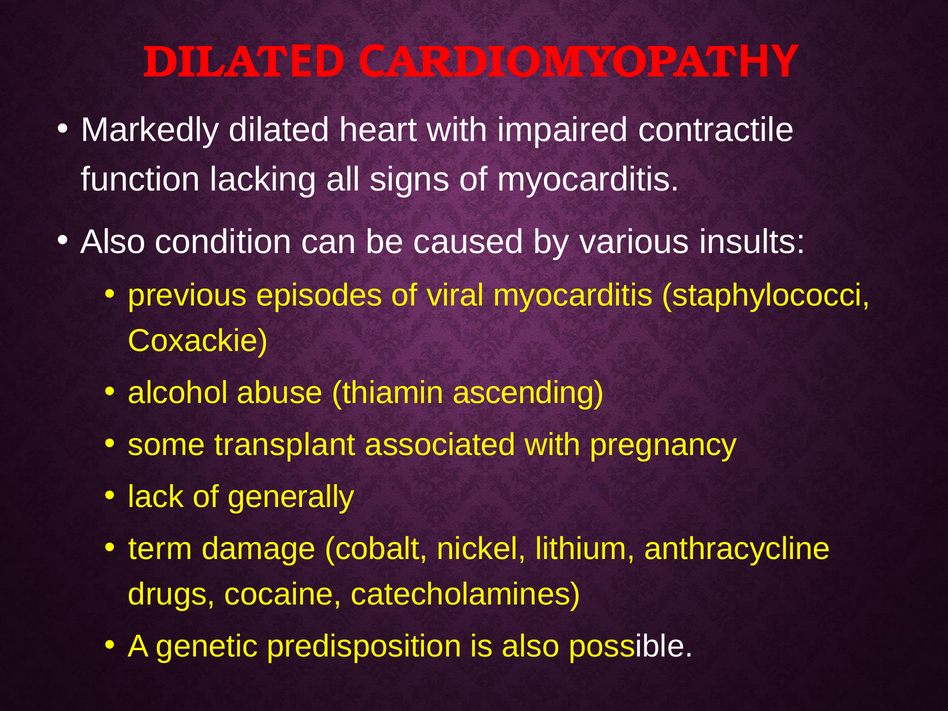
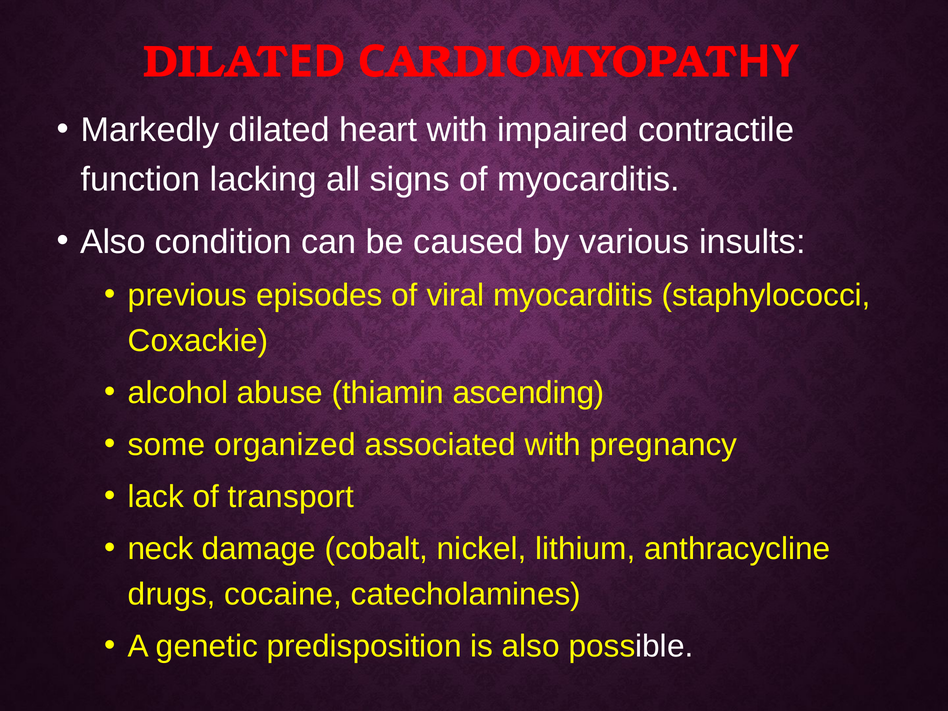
transplant: transplant -> organized (285, 445)
generally: generally -> transport (291, 497)
term: term -> neck (161, 549)
